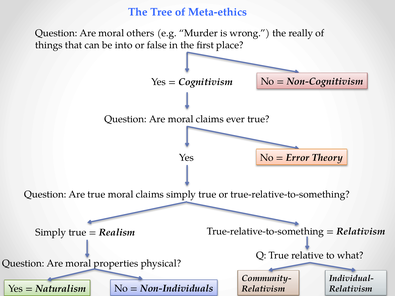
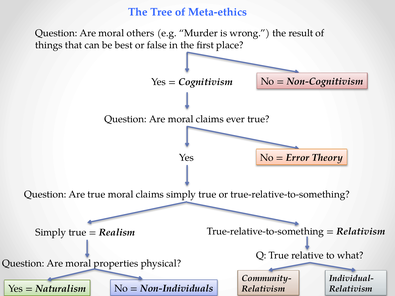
really: really -> result (301, 33)
into: into -> best (124, 45)
